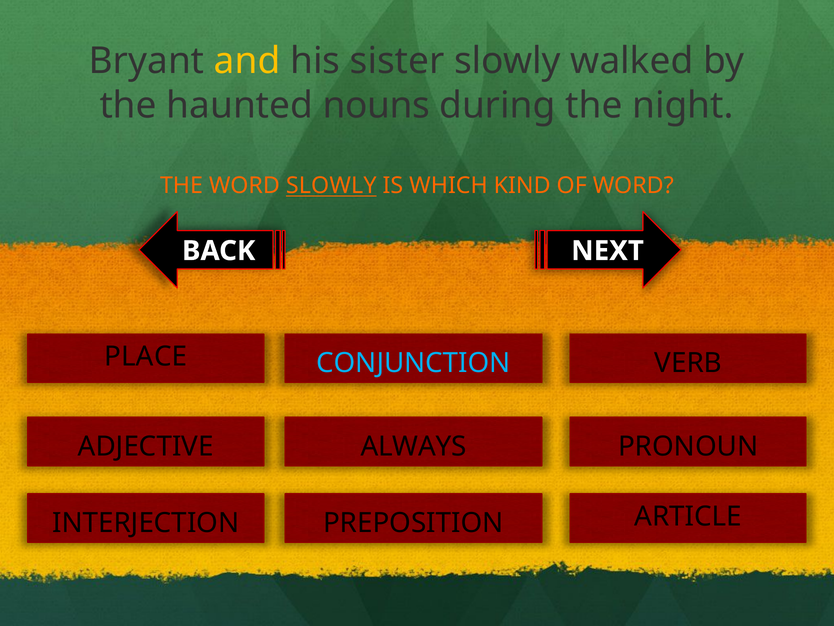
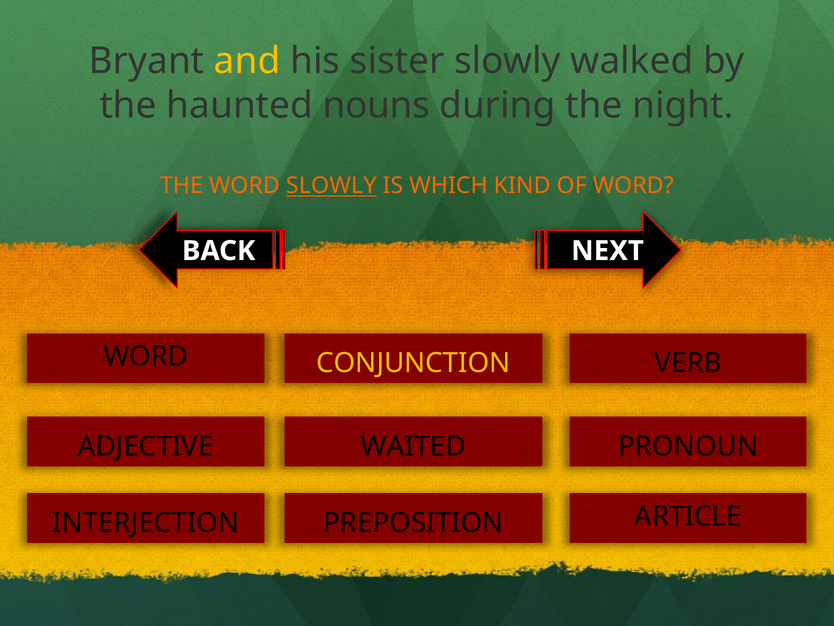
PLACE: PLACE -> WORD (146, 356)
CONJUNCTION colour: light blue -> yellow (413, 363)
ALWAYS: ALWAYS -> WAITED (413, 446)
